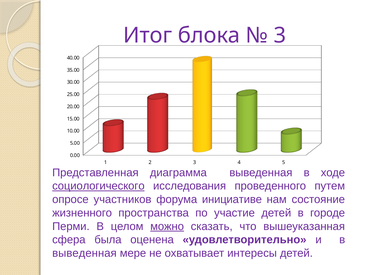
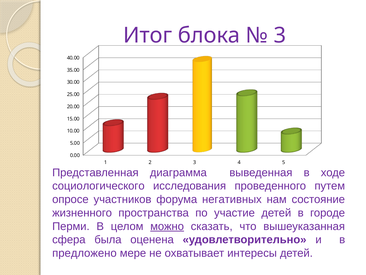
социологического underline: present -> none (98, 186)
инициативе: инициативе -> негативных (232, 199)
выведенная: выведенная -> предложено (84, 253)
